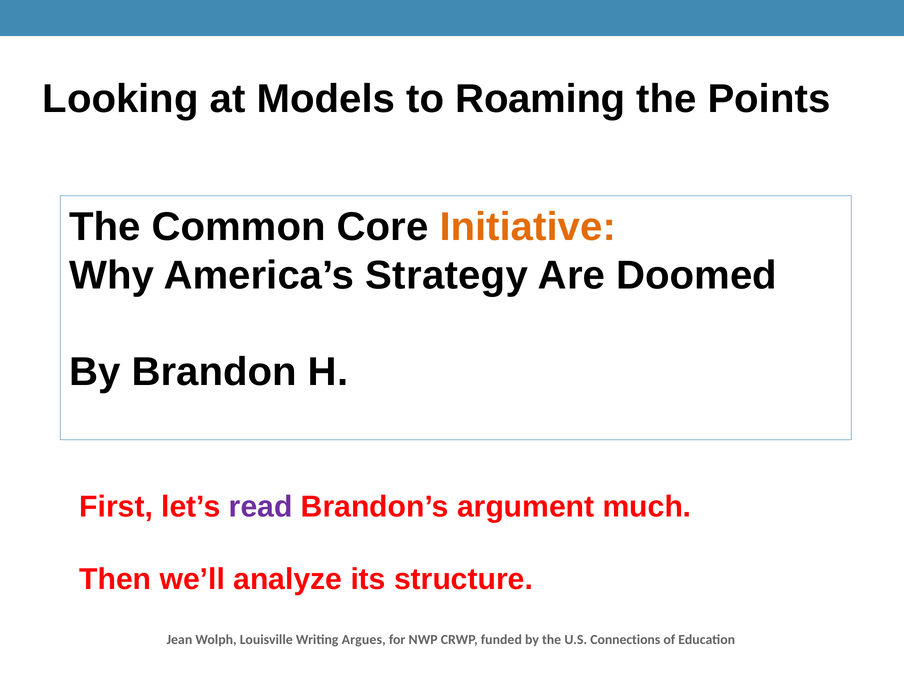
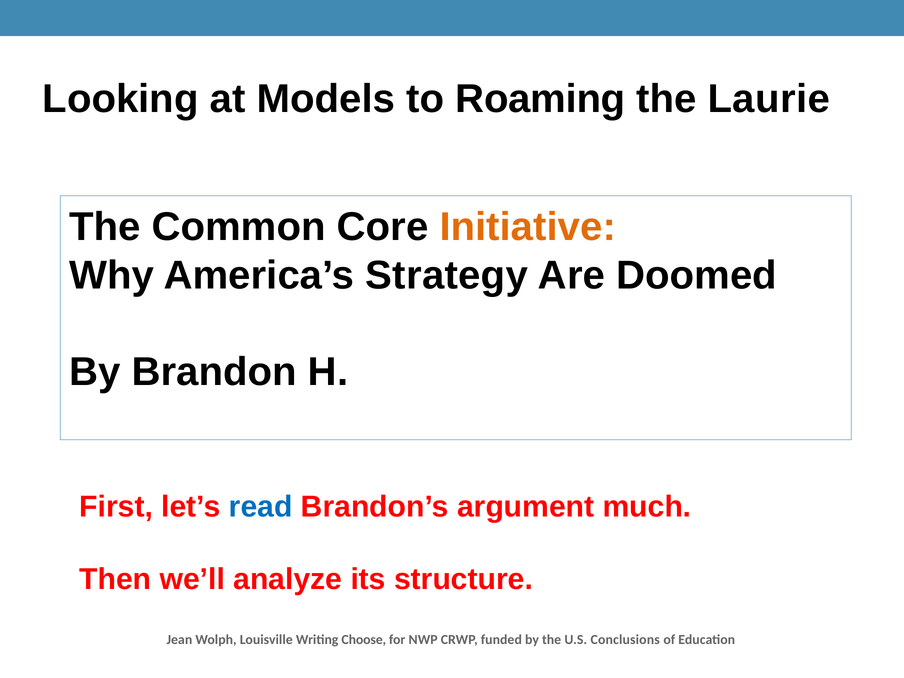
Points: Points -> Laurie (769, 99)
read colour: purple -> blue (261, 507)
Argues: Argues -> Choose (364, 640)
Connections: Connections -> Conclusions (625, 640)
